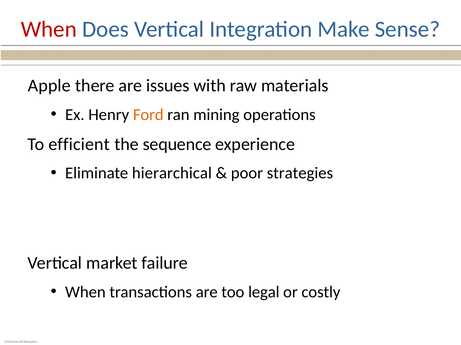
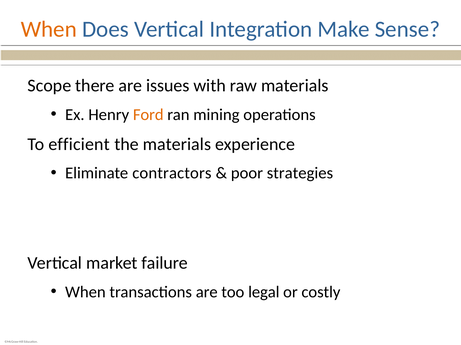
When colour: red -> orange (49, 29)
Apple: Apple -> Scope (49, 86)
the sequence: sequence -> materials (177, 144)
hierarchical: hierarchical -> contractors (172, 174)
